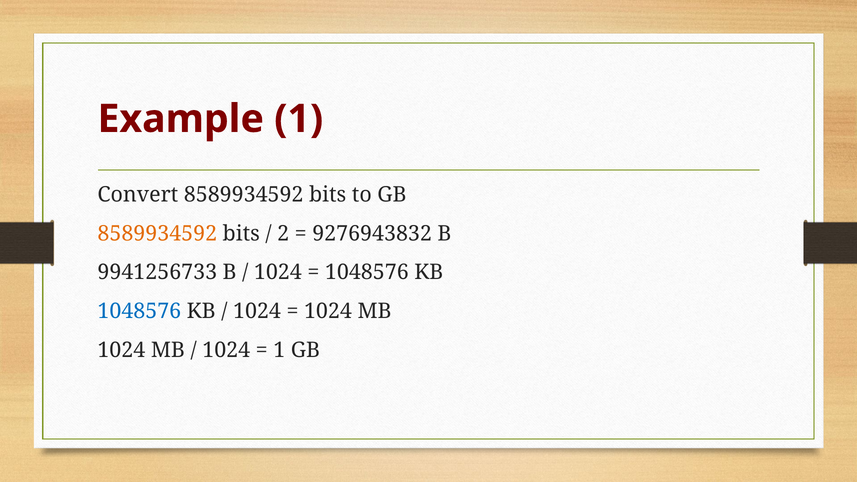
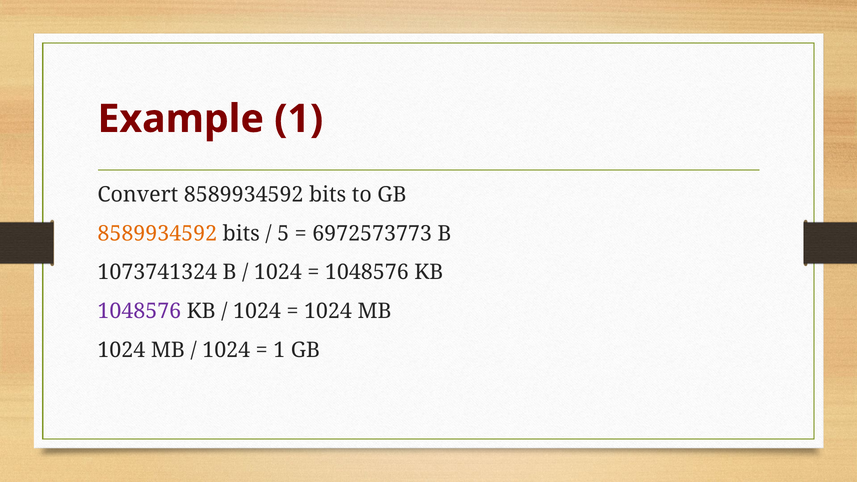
2: 2 -> 5 (283, 234)
9276943832: 9276943832 -> 6972573773 (372, 234)
9941256733: 9941256733 -> 1073741324 (157, 272)
1048576 colour: blue -> purple (139, 311)
